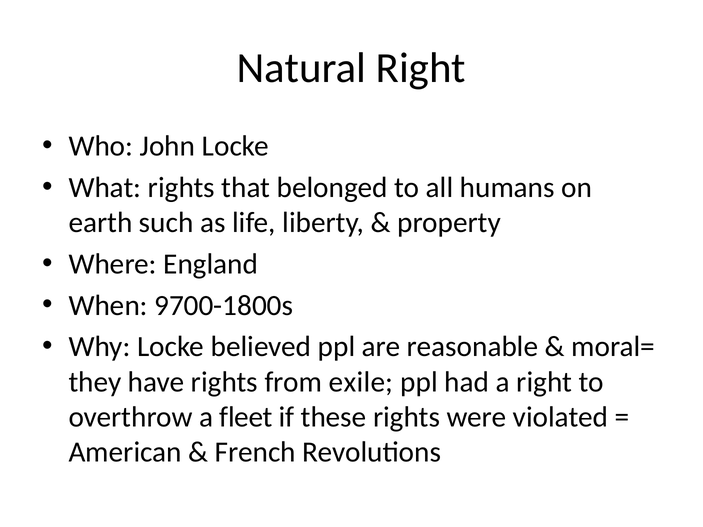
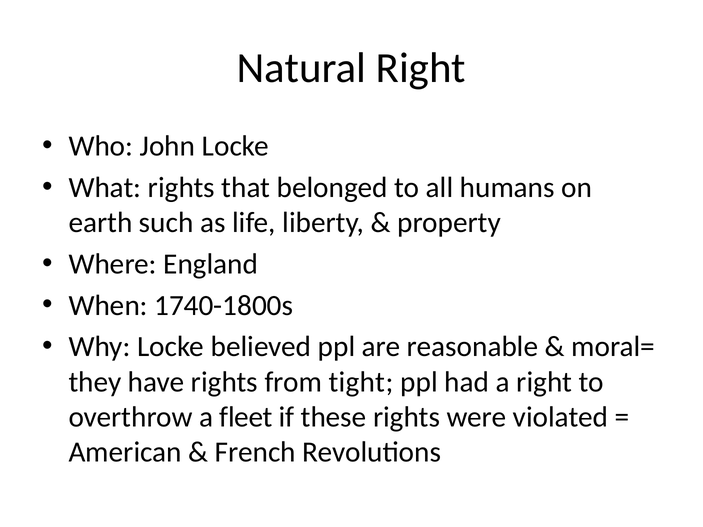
9700-1800s: 9700-1800s -> 1740-1800s (224, 306)
exile: exile -> tight (361, 382)
